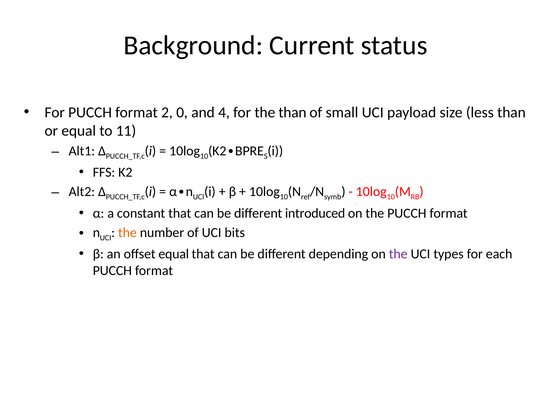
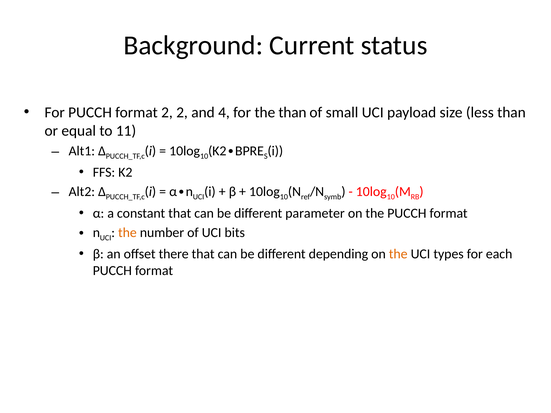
2 0: 0 -> 2 (182, 112)
introduced: introduced -> parameter (315, 213)
offset equal: equal -> there (174, 254)
the colour: purple -> orange (398, 254)
